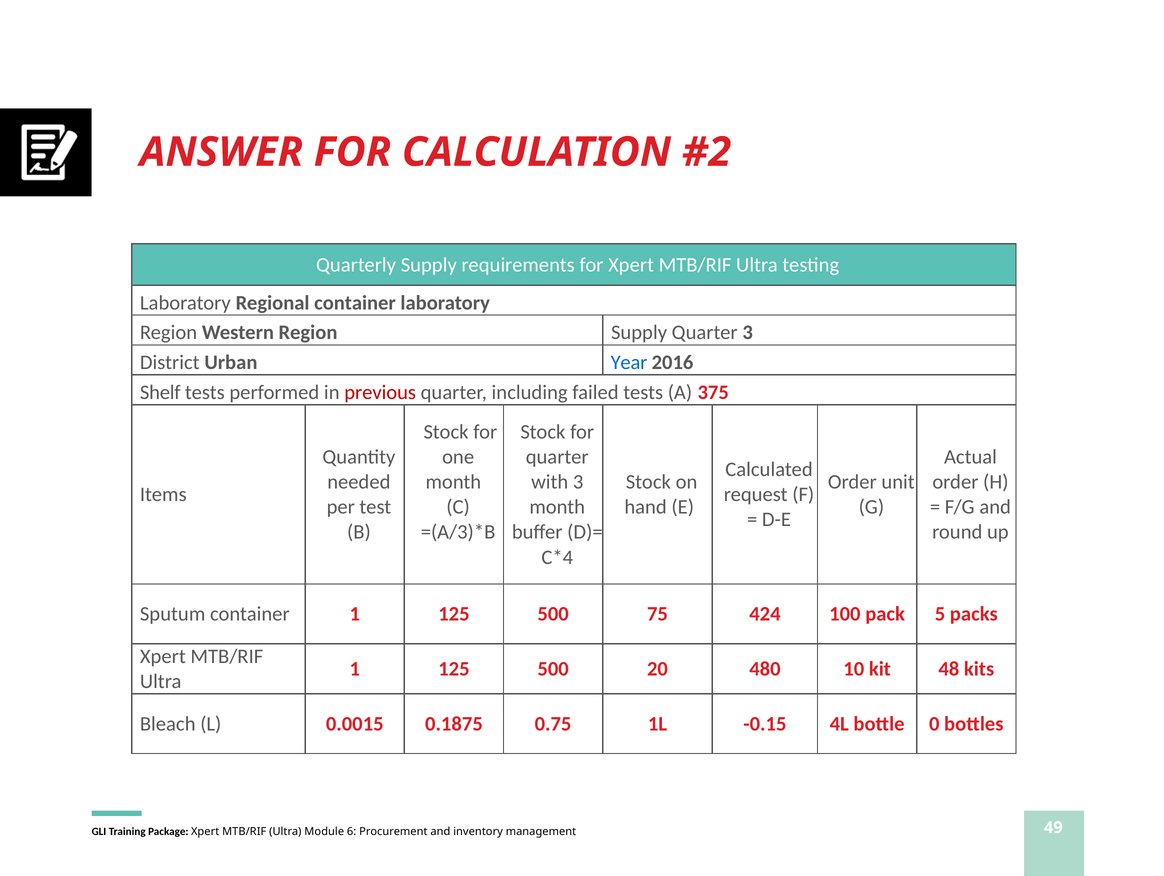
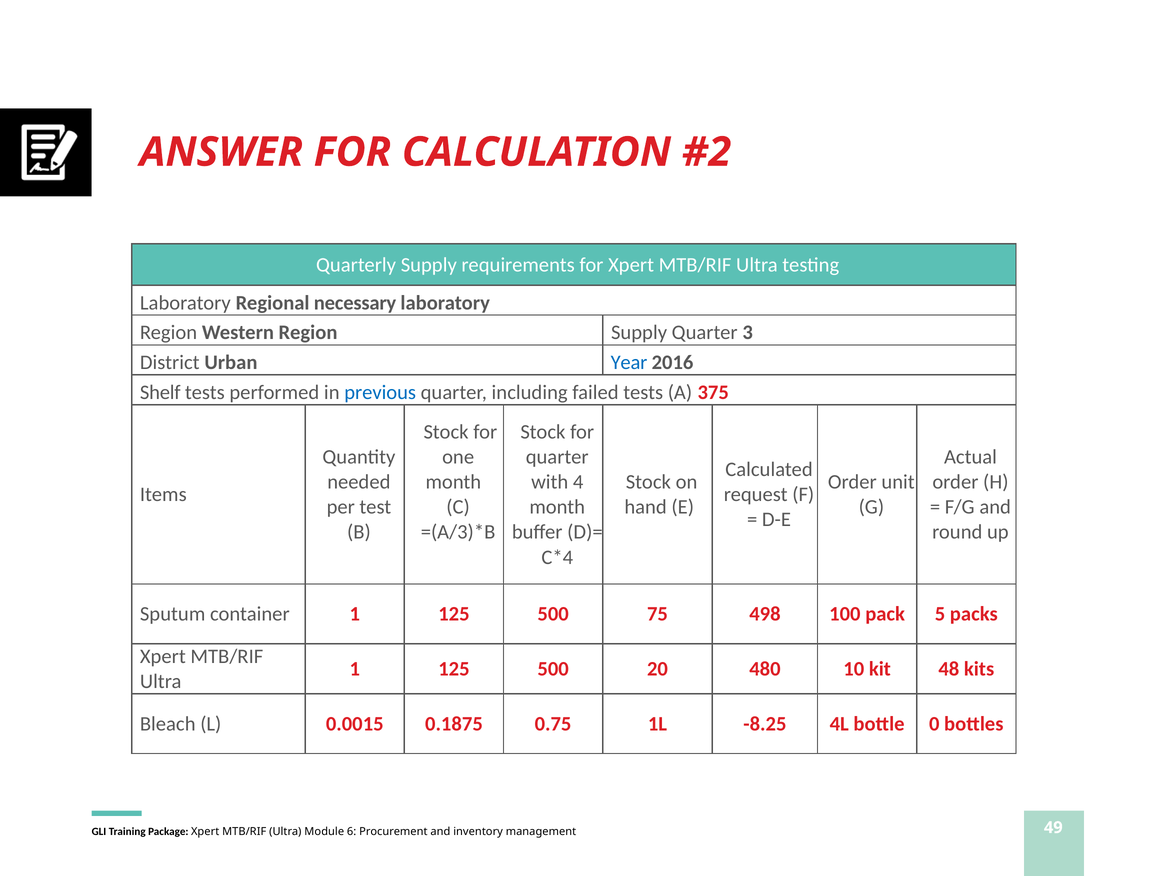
Regional container: container -> necessary (355, 303)
previous colour: red -> blue (380, 392)
with 3: 3 -> 4 (578, 482)
424: 424 -> 498 (765, 614)
-0.15: -0.15 -> -8.25 (765, 724)
